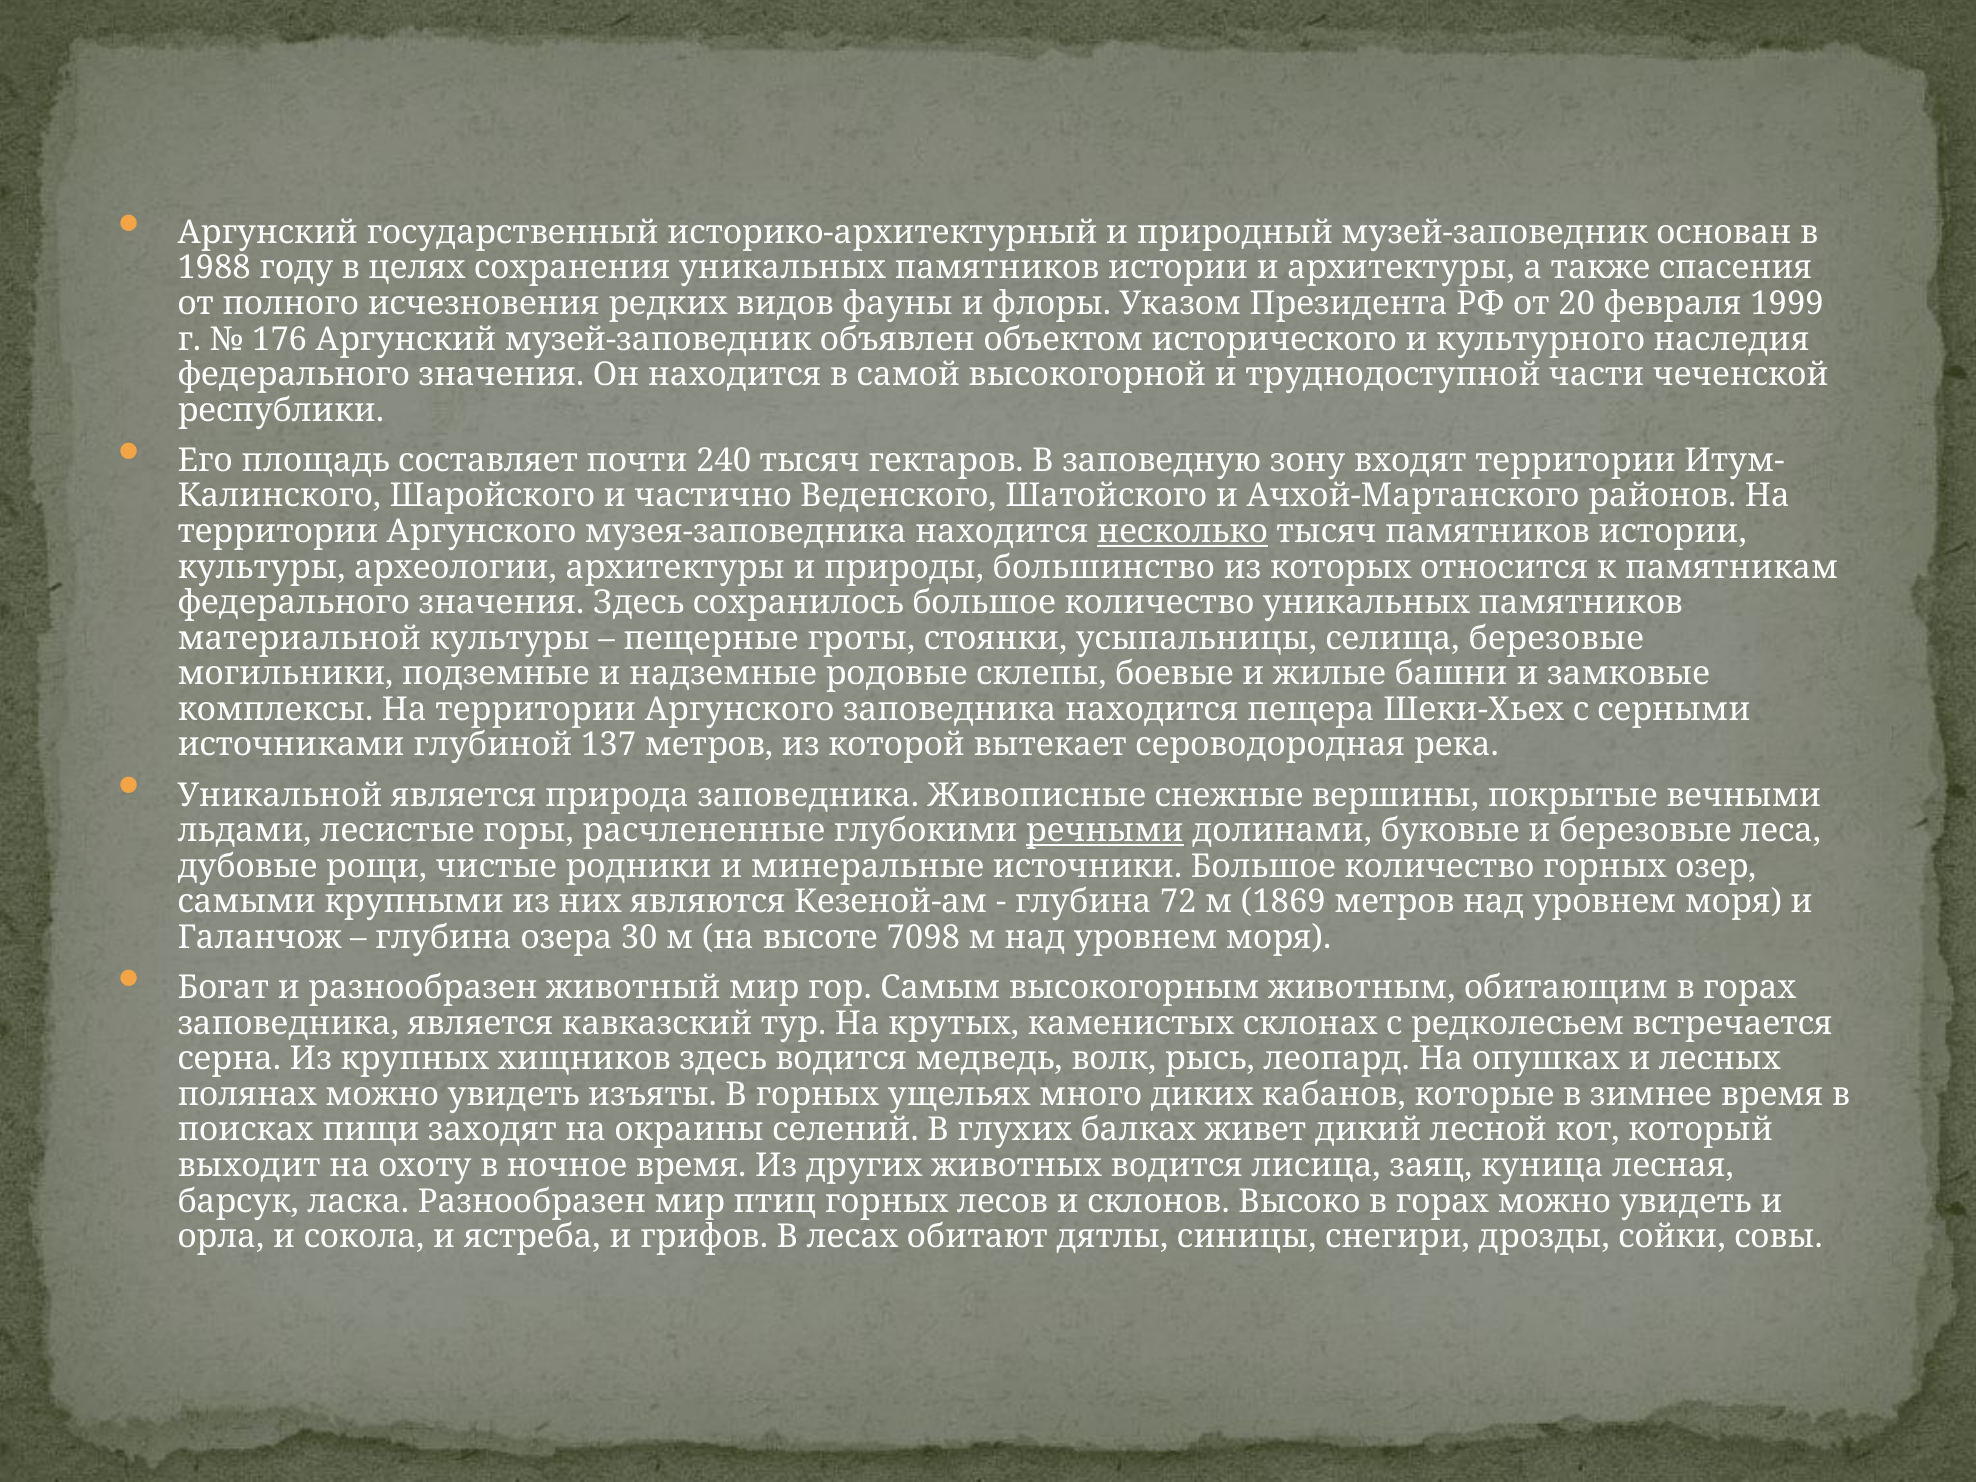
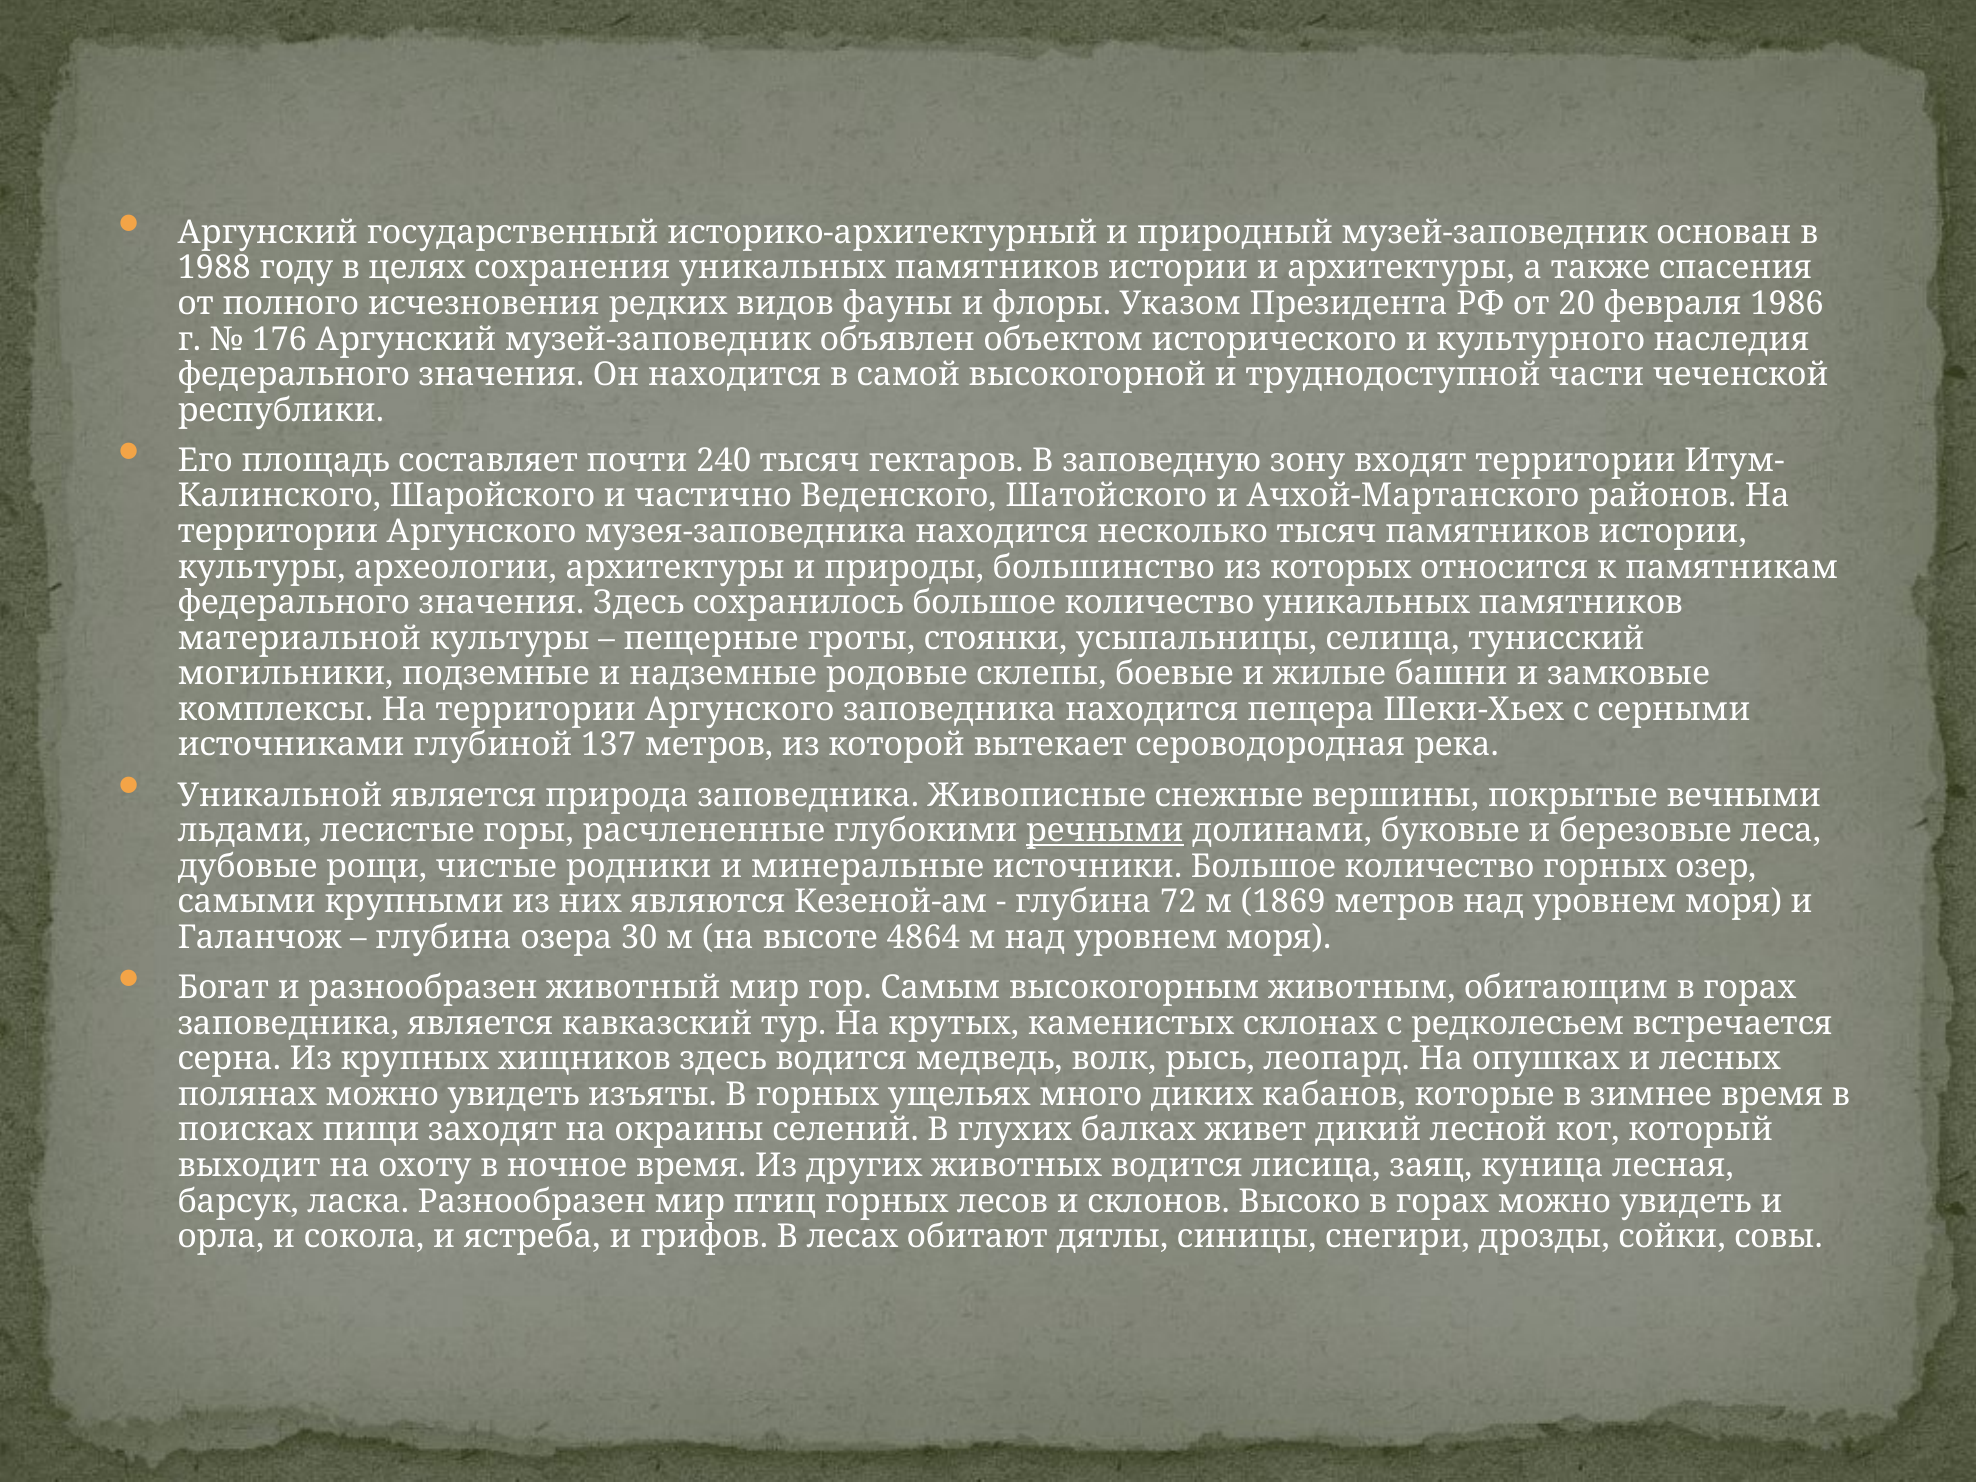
1999: 1999 -> 1986 (1787, 304)
несколько underline: present -> none (1183, 532)
селища березовые: березовые -> тунисский (1556, 638)
7098: 7098 -> 4864 (923, 938)
